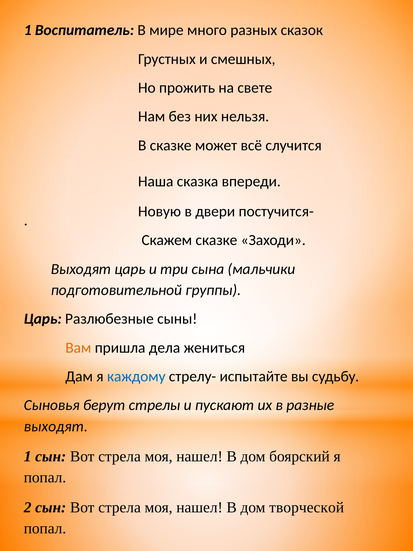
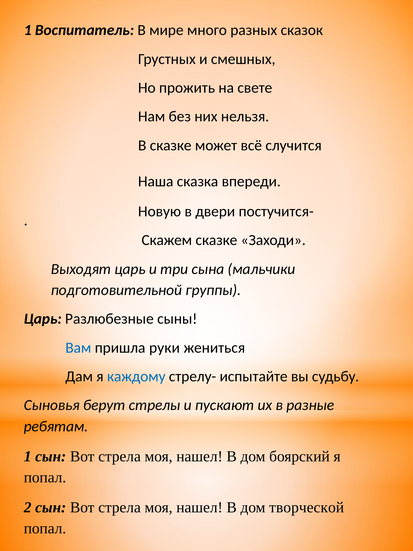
Вам colour: orange -> blue (78, 347)
дела: дела -> руки (164, 347)
выходят: выходят -> ребятам (56, 426)
